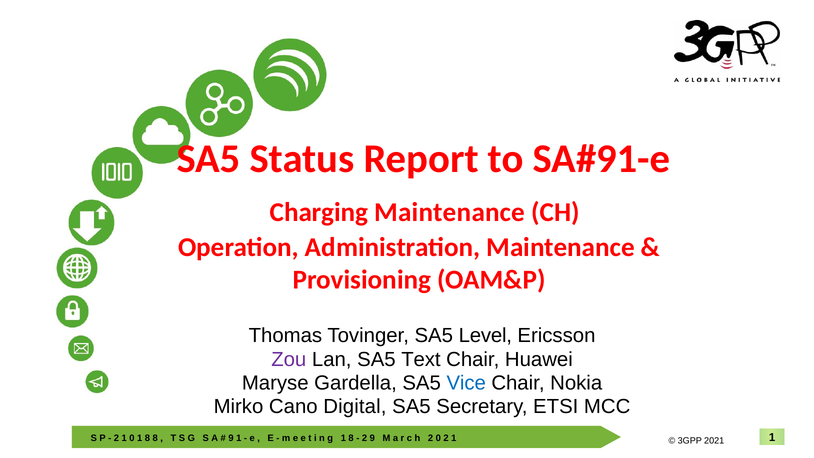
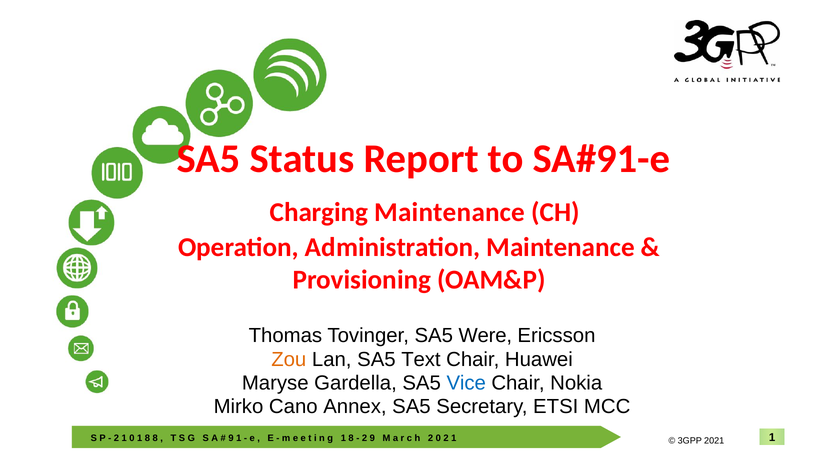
Level: Level -> Were (485, 336)
Zou colour: purple -> orange (289, 359)
Digital: Digital -> Annex (355, 406)
